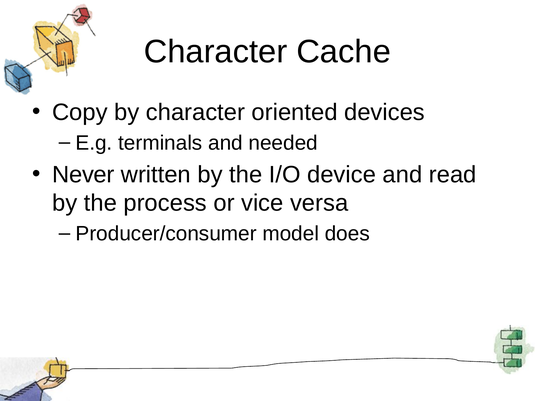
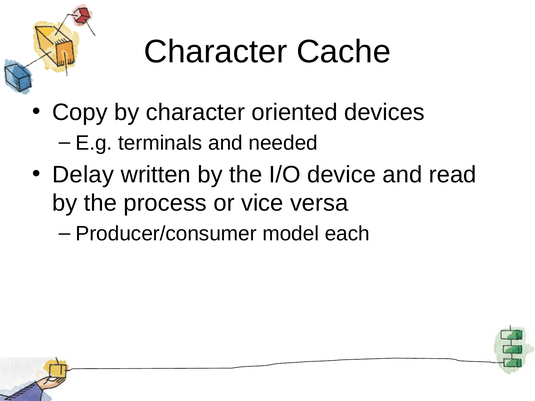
Never: Never -> Delay (83, 175)
does: does -> each (347, 234)
